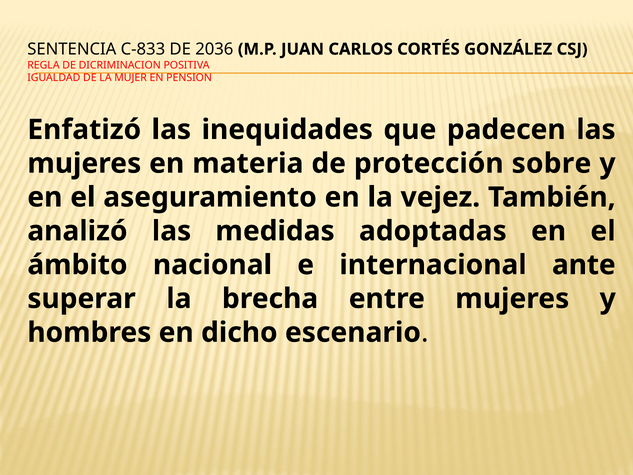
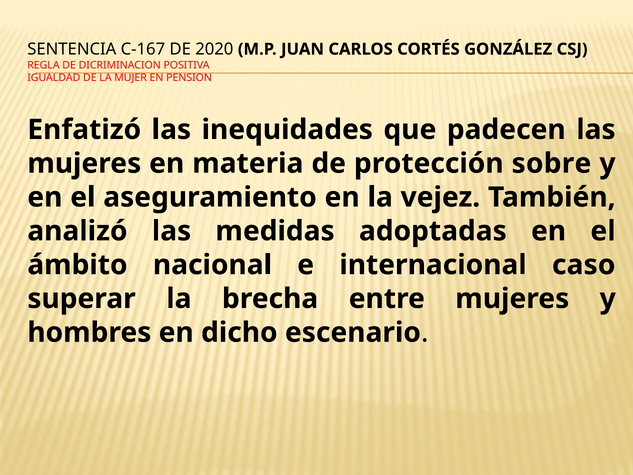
C-833: C-833 -> C-167 (143, 49)
2036: 2036 -> 2020 (214, 49)
ante: ante -> caso (584, 265)
